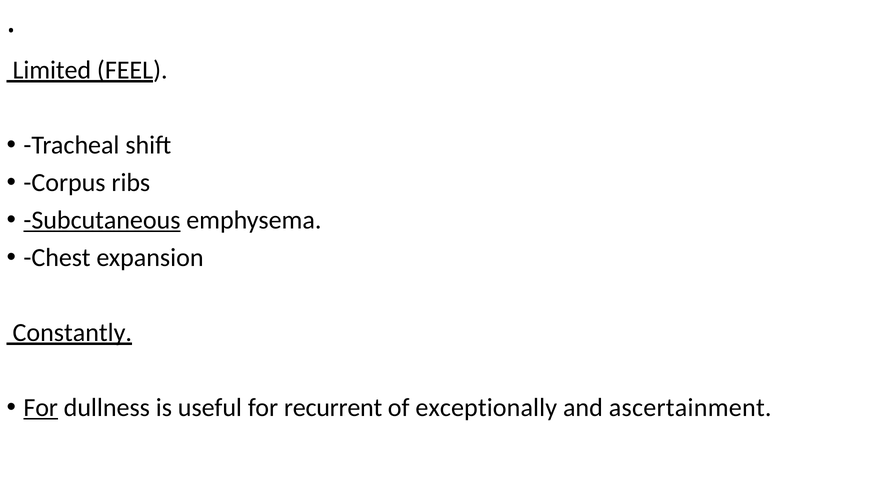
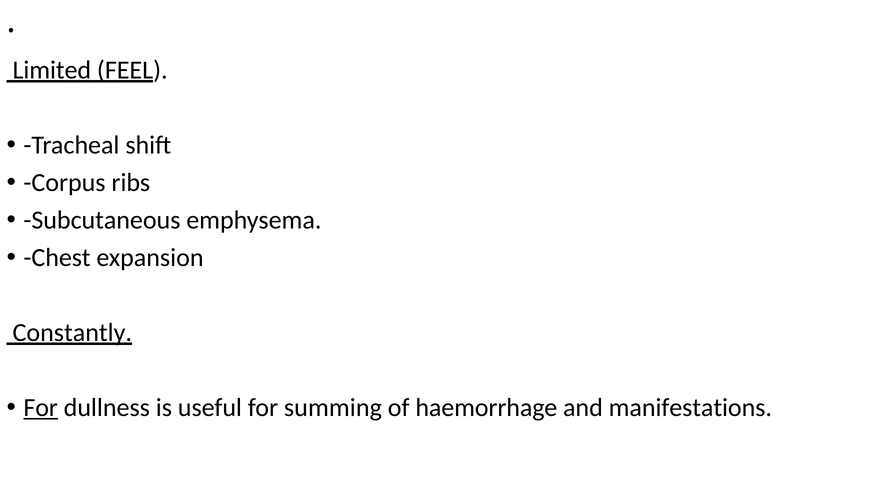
Subcutaneous underline: present -> none (102, 220)
recurrent: recurrent -> summing (333, 408)
exceptionally: exceptionally -> haemorrhage (486, 408)
ascertainment: ascertainment -> manifestations (690, 408)
